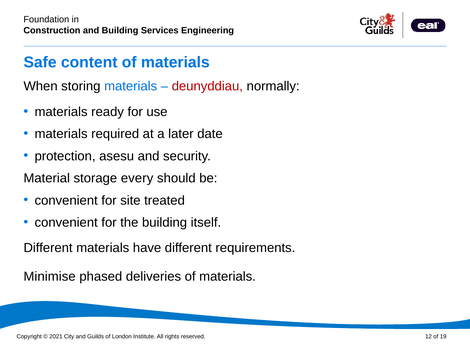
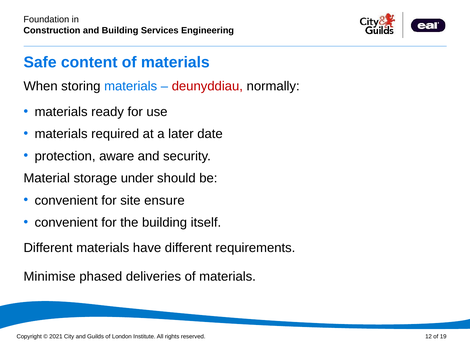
asesu: asesu -> aware (117, 156)
every: every -> under (137, 178)
treated: treated -> ensure (164, 201)
